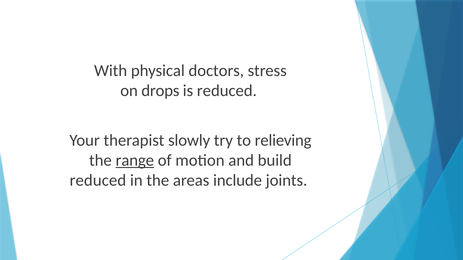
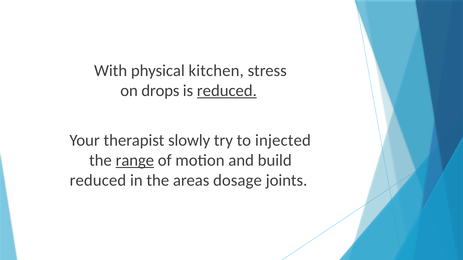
doctors: doctors -> kitchen (216, 71)
reduced underline: none -> present (227, 91)
relieving: relieving -> injected (283, 141)
include: include -> dosage (237, 181)
